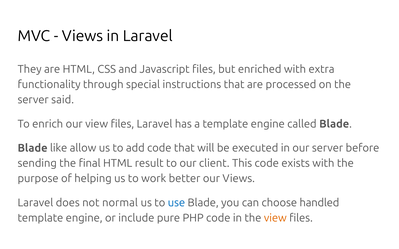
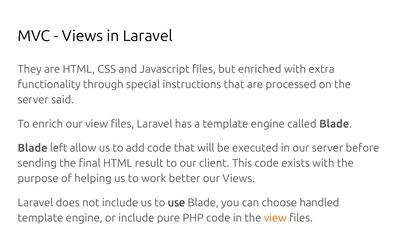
like: like -> left (59, 148)
not normal: normal -> include (120, 203)
use colour: blue -> black (176, 203)
